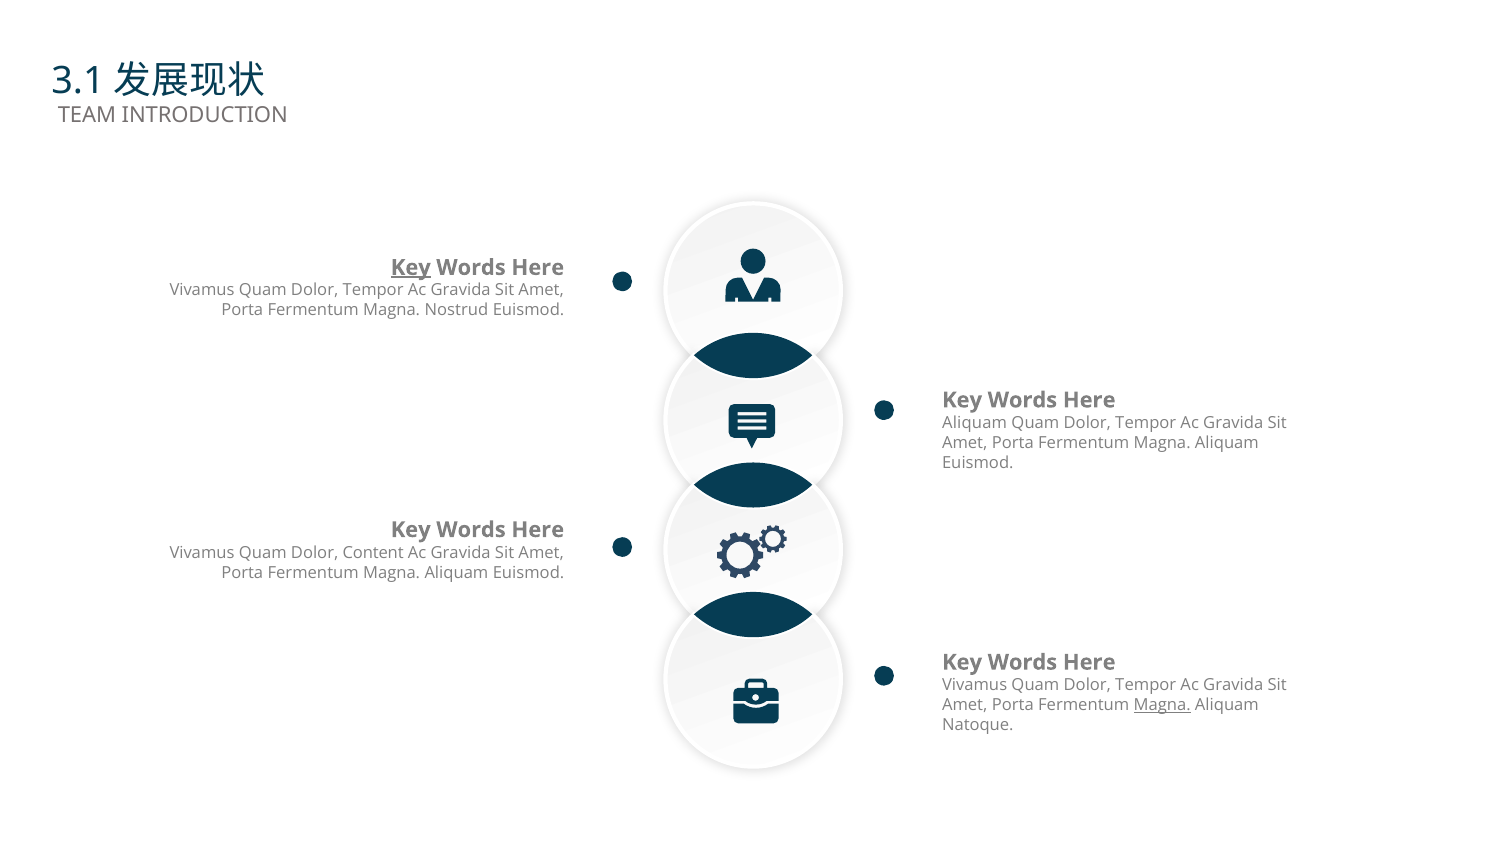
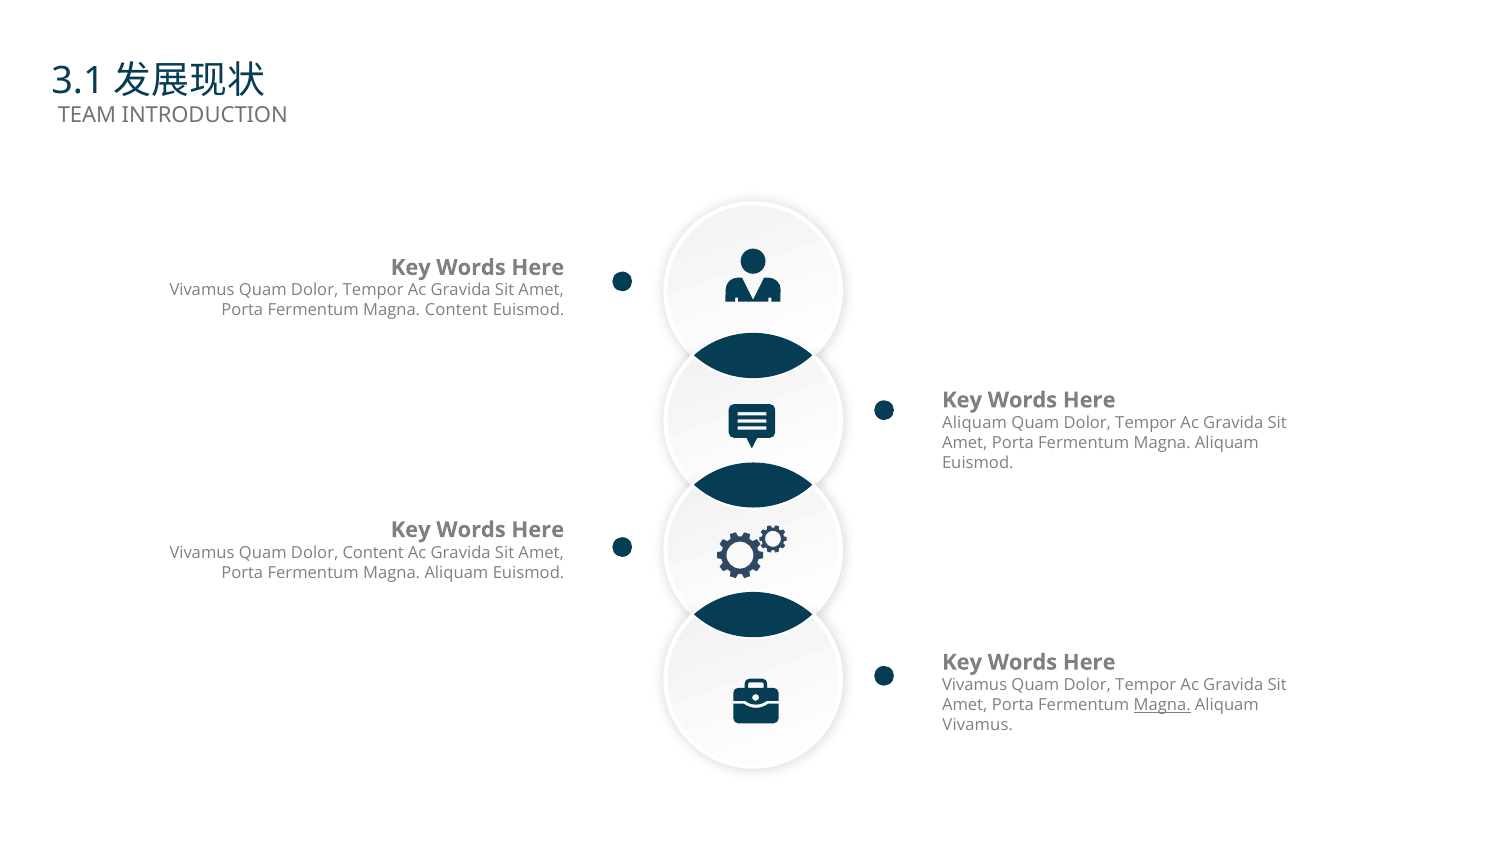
Key underline: present -> none (411, 268)
Magna Nostrud: Nostrud -> Content (456, 311)
Natoque: Natoque -> Vivamus (978, 725)
